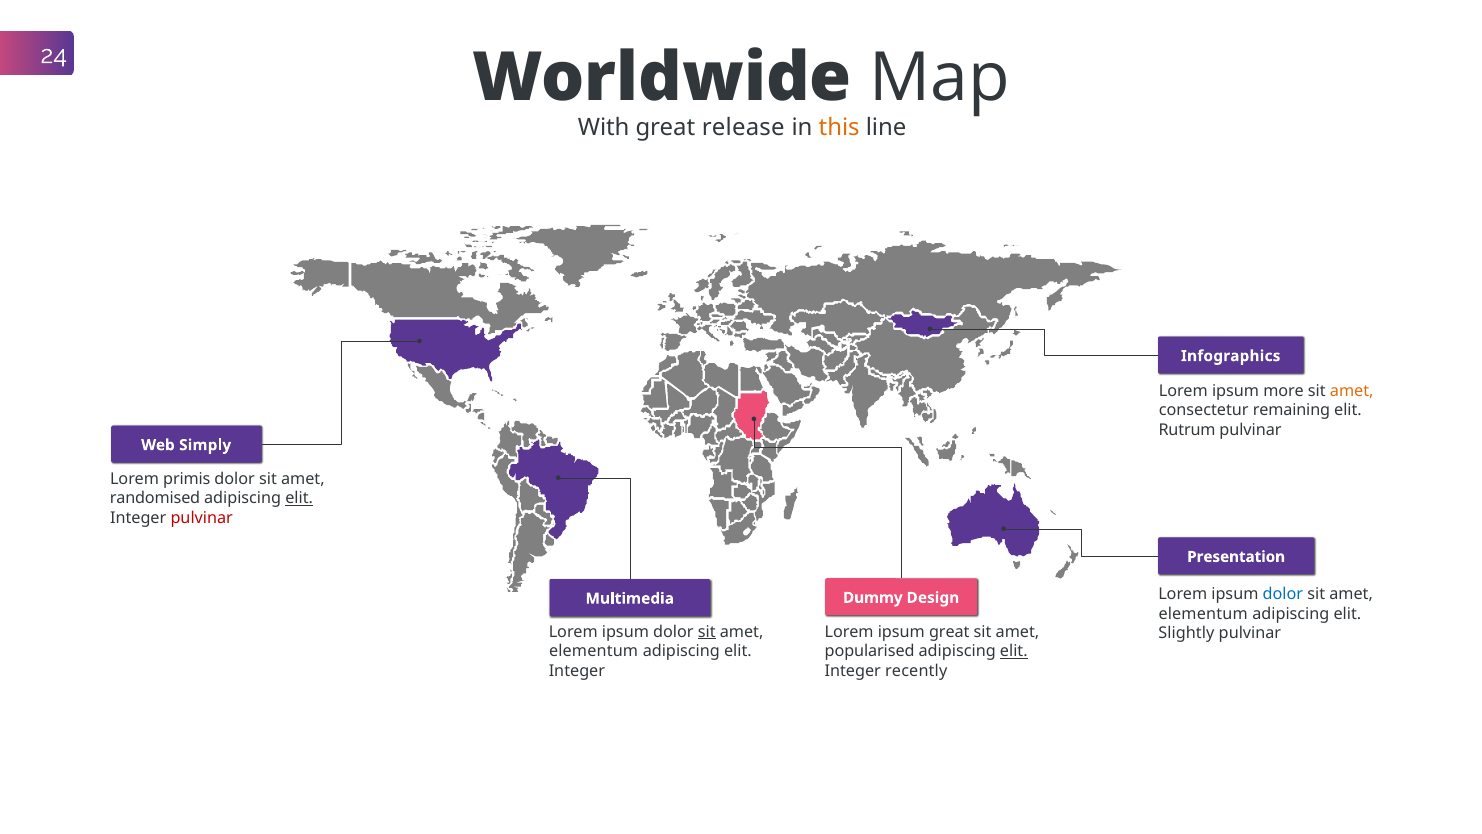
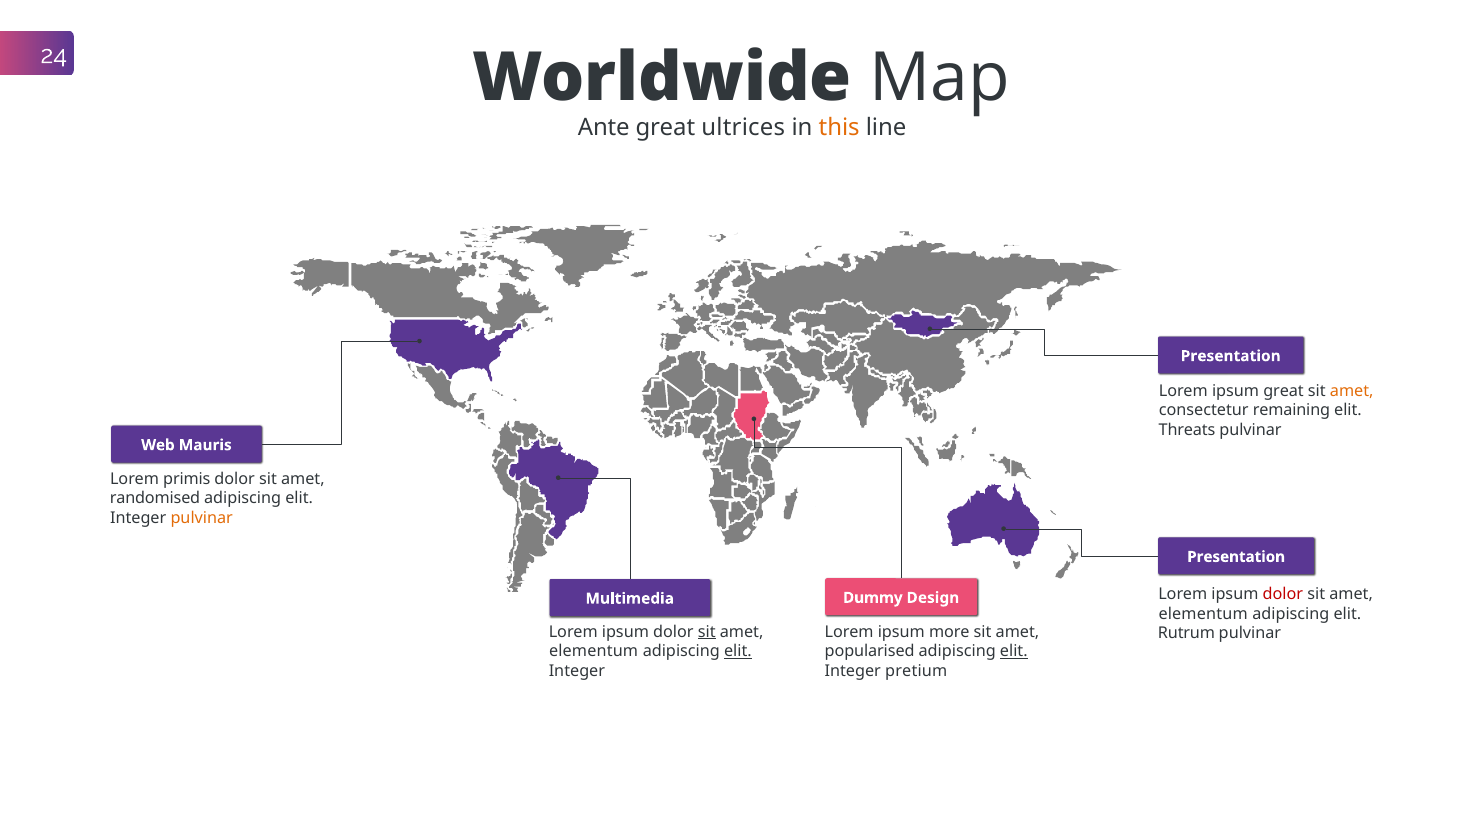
With: With -> Ante (604, 128)
release: release -> ultrices (743, 128)
Infographics: Infographics -> Presentation (1231, 356)
ipsum more: more -> great (1284, 391)
Rutrum: Rutrum -> Threats (1187, 430)
Simply: Simply -> Mauris (205, 445)
elit underline: present -> none (299, 498)
pulvinar colour: red -> orange (202, 518)
dolor colour: blue -> red (1283, 594)
ipsum great: great -> more (949, 632)
Slightly: Slightly -> Rutrum (1186, 633)
elit underline: none -> present (738, 651)
recently: recently -> pretium (916, 671)
